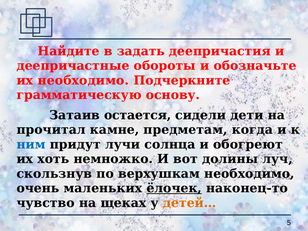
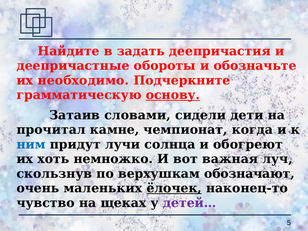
основу underline: none -> present (173, 95)
остается: остается -> словами (137, 115)
предметам: предметам -> чемпионат (185, 130)
долины: долины -> важная (230, 159)
верхушкам необходимо: необходимо -> обозначают (249, 174)
детей… colour: orange -> purple (190, 203)
